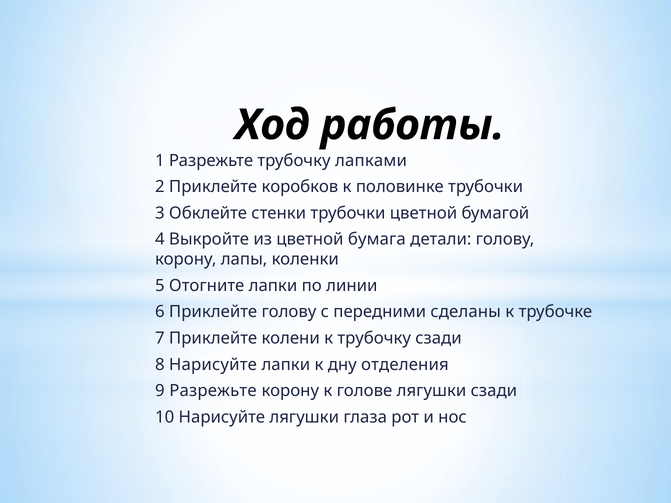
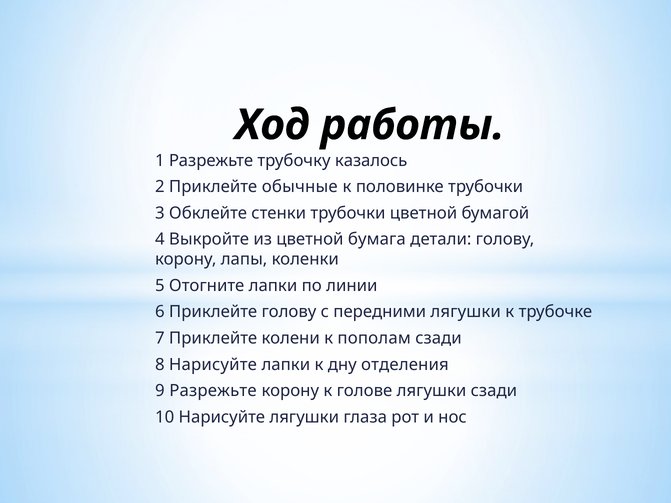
лапками: лапками -> казалось (371, 161)
коробков: коробков -> обычные (300, 187)
передними сделаны: сделаны -> лягушки (466, 312)
к трубочку: трубочку -> пополам (374, 338)
